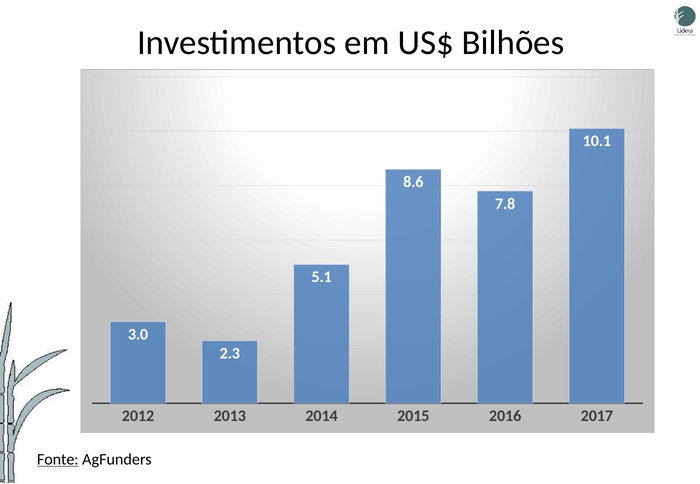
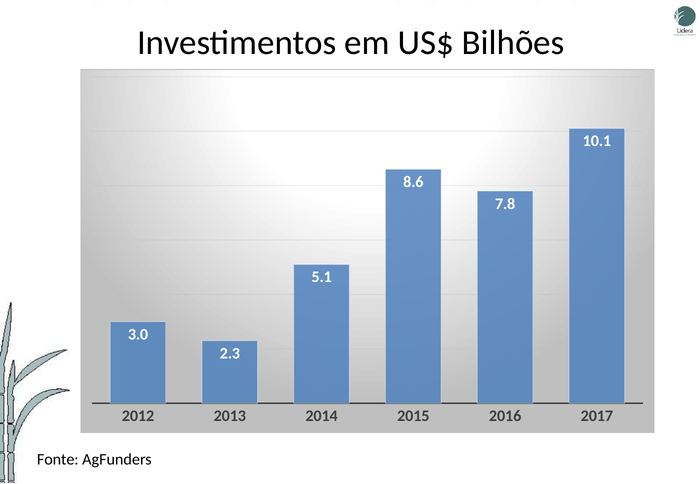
Fonte underline: present -> none (58, 460)
